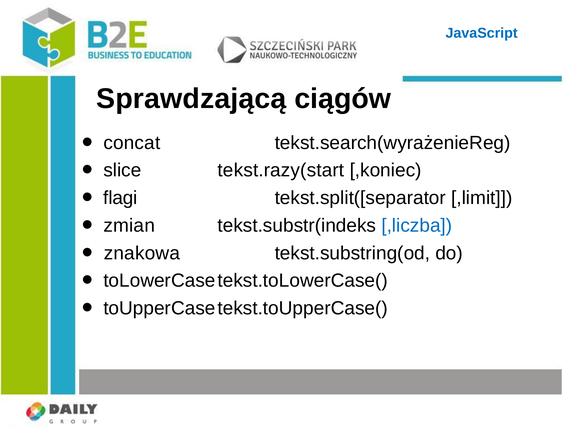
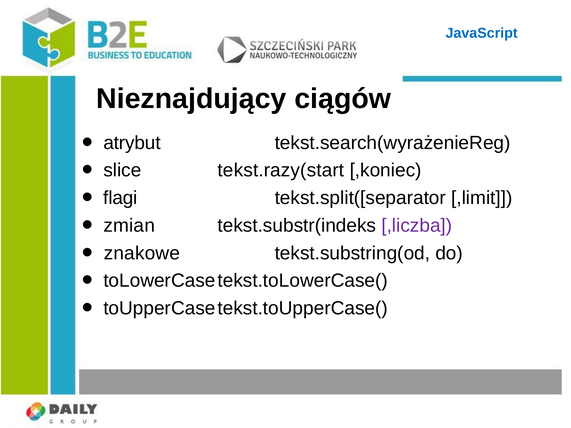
Sprawdzającą: Sprawdzającą -> Nieznajdujący (191, 99)
concat: concat -> atrybut (132, 143)
,liczba colour: blue -> purple (417, 226)
znakowa: znakowa -> znakowe (142, 253)
